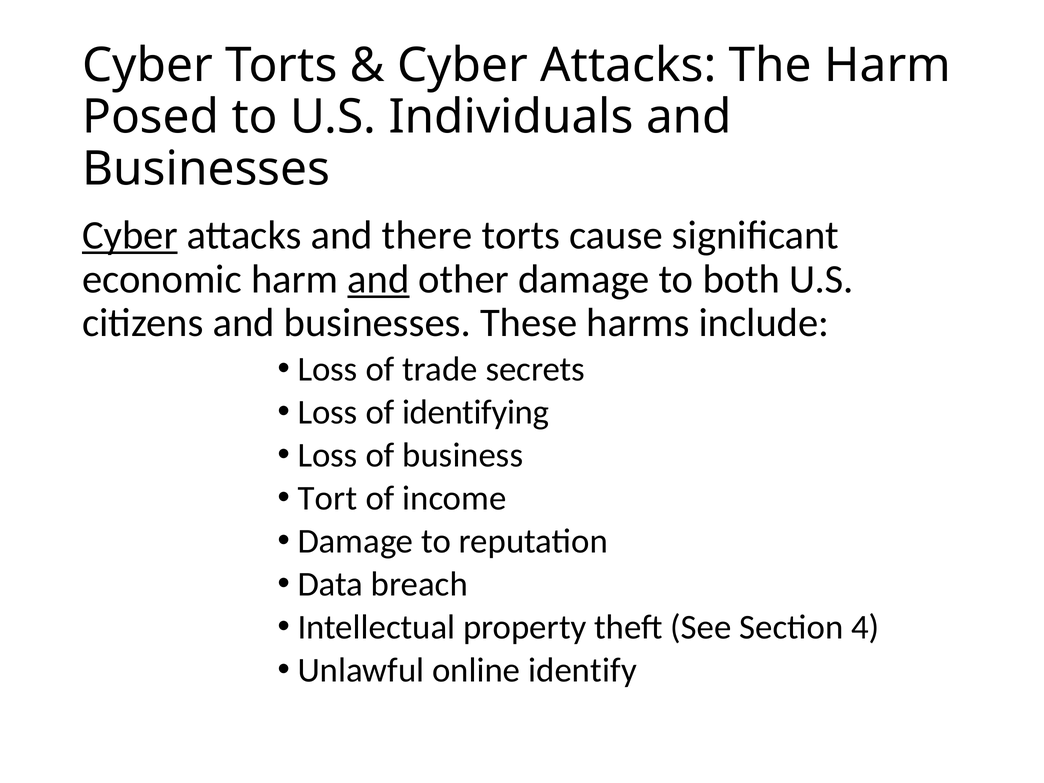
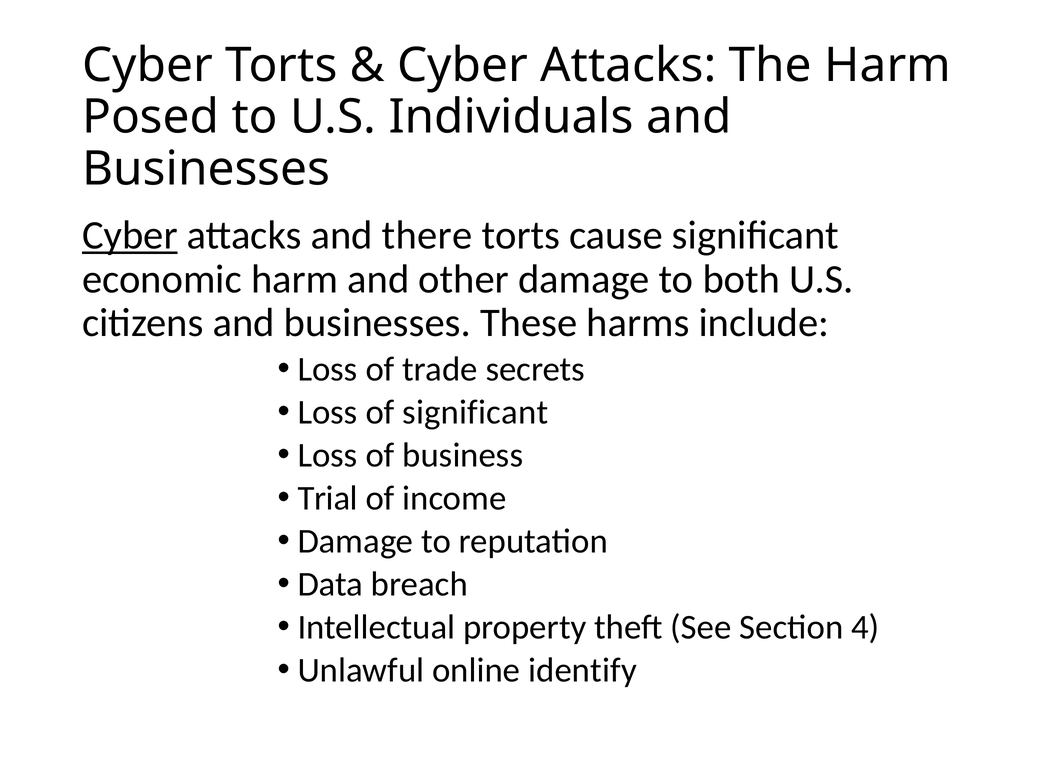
and underline: present -> none (378, 279)
of identifying: identifying -> significant (475, 412)
Tort: Tort -> Trial (328, 498)
